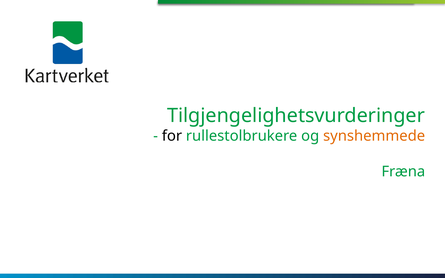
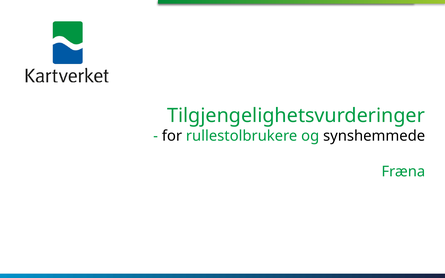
synshemmede colour: orange -> black (374, 136)
